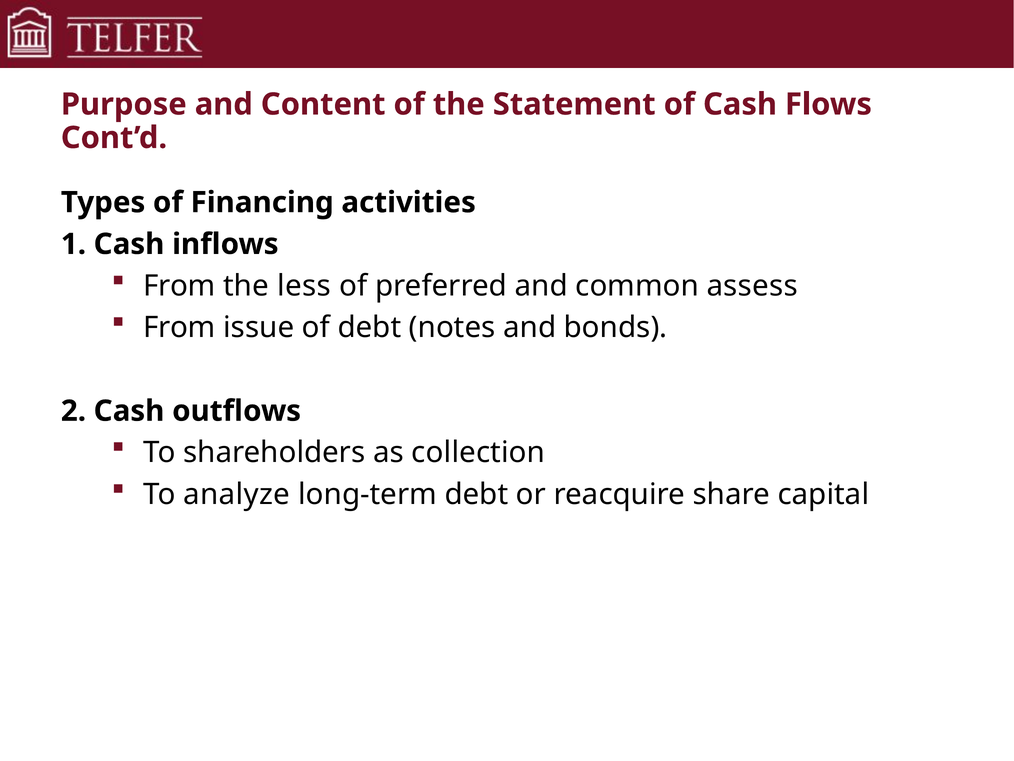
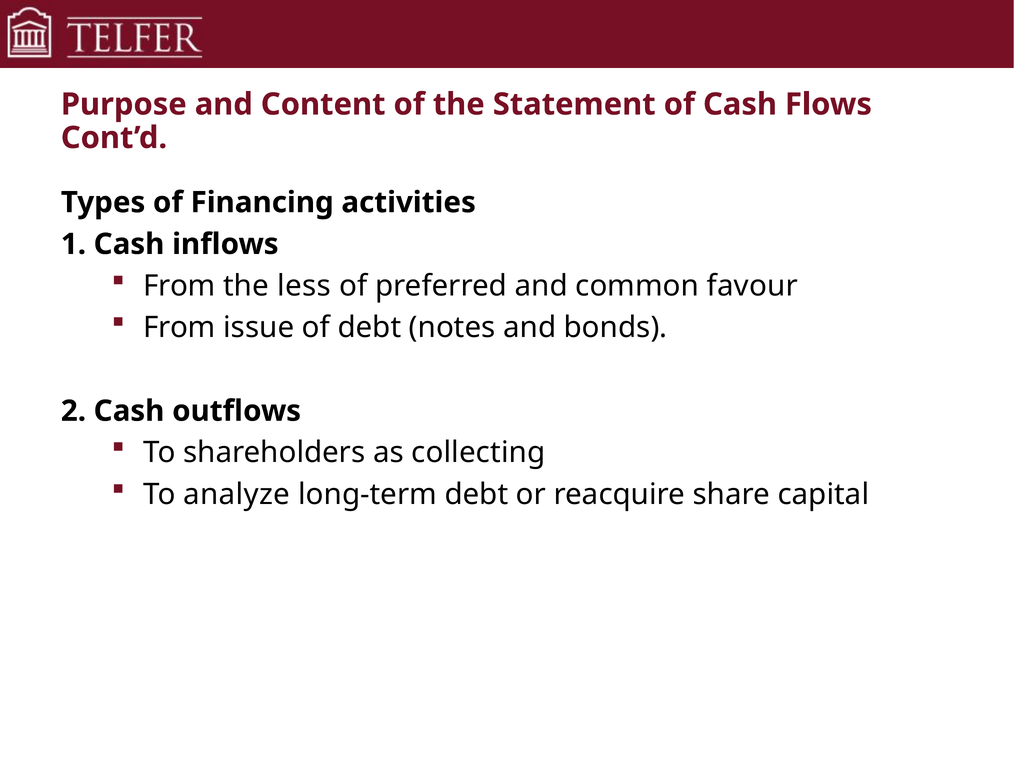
assess: assess -> favour (752, 286)
collection: collection -> collecting (478, 452)
